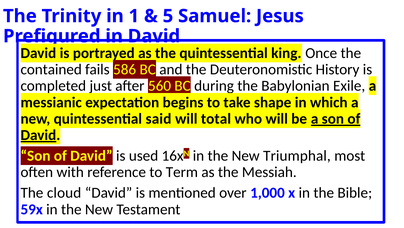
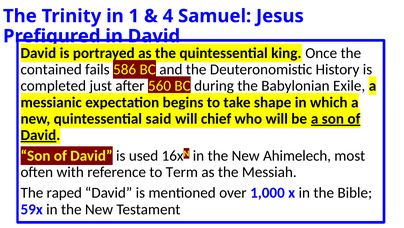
5: 5 -> 4 (168, 16)
total: total -> chief (216, 118)
Triumphal: Triumphal -> Ahimelech (297, 155)
cloud: cloud -> raped (64, 192)
